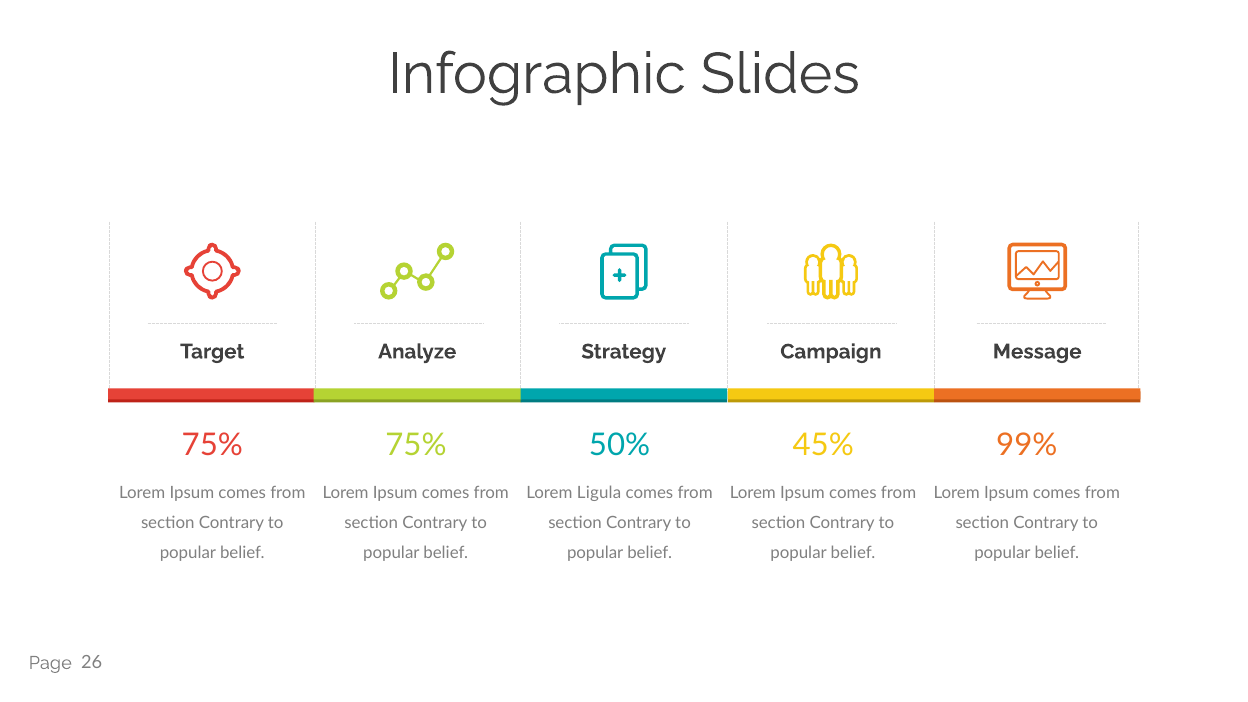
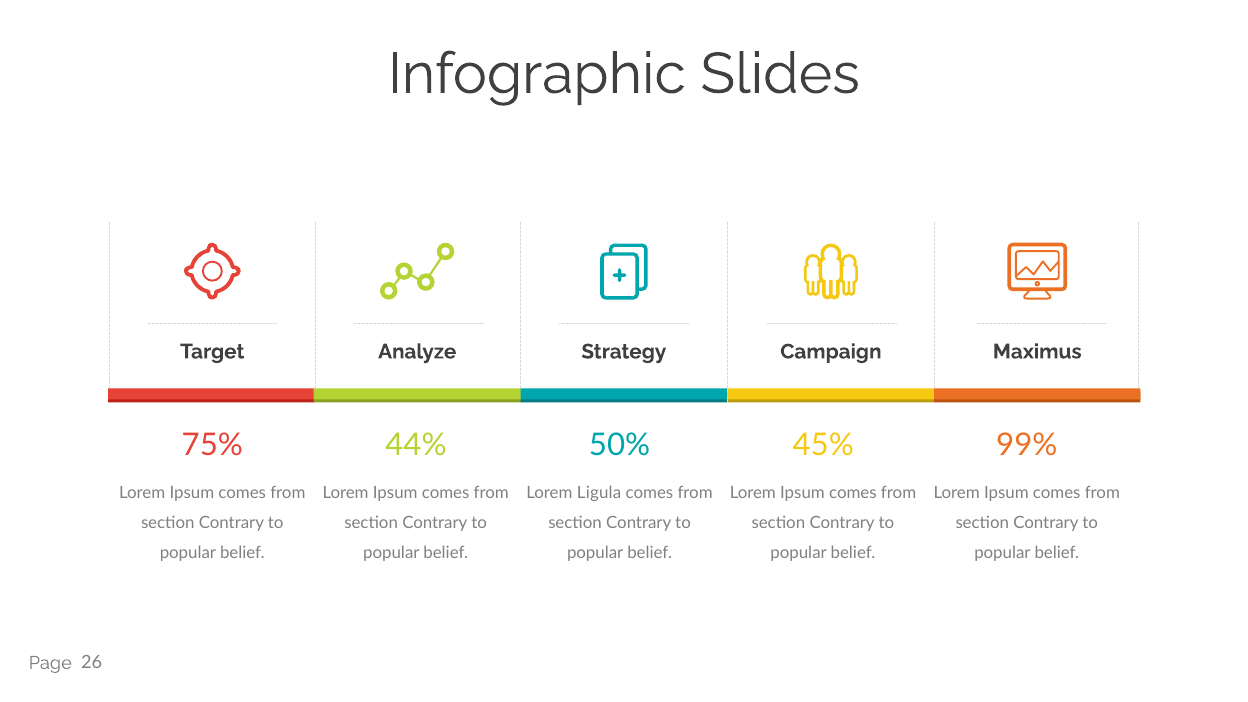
Message: Message -> Maximus (1037, 352)
75% 75%: 75% -> 44% (416, 445)
